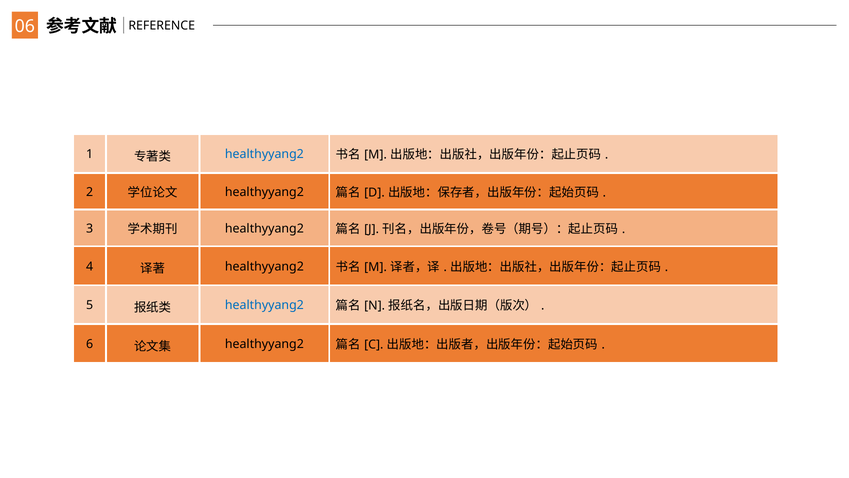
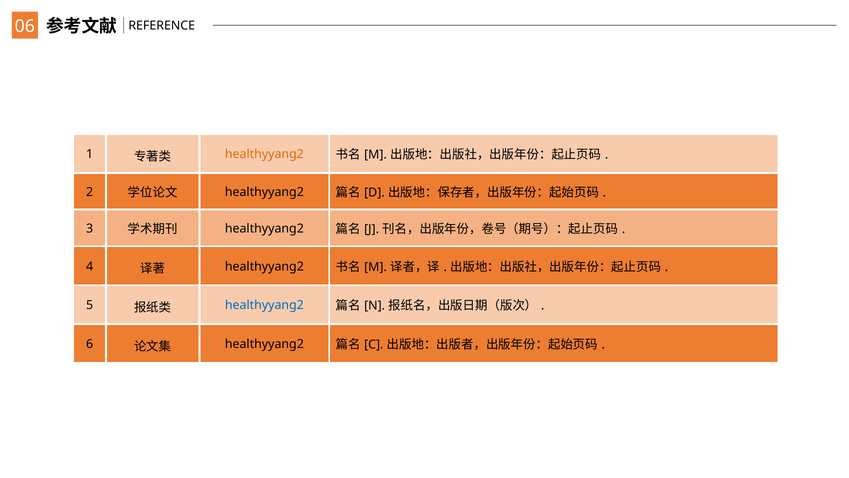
healthyyang2 colour: blue -> orange (264, 154)
